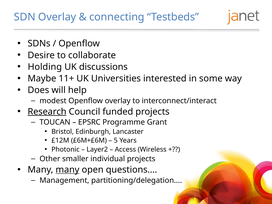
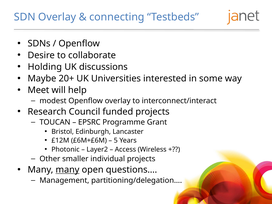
11+: 11+ -> 20+ (66, 79)
Does: Does -> Meet (38, 90)
Research underline: present -> none (47, 112)
